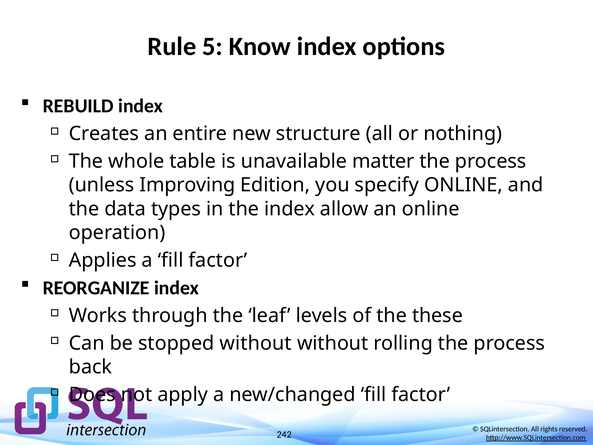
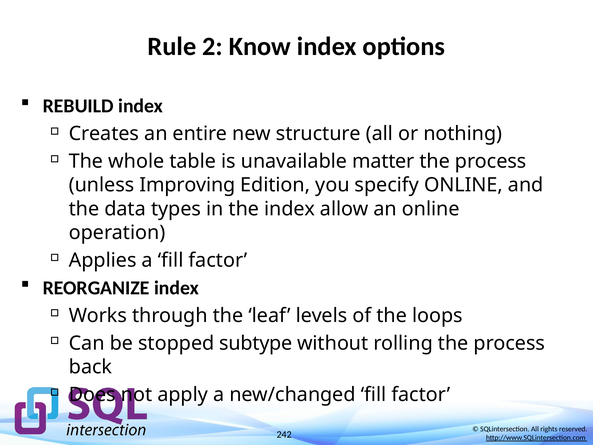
5: 5 -> 2 (213, 46)
these: these -> loops (437, 315)
stopped without: without -> subtype (256, 343)
